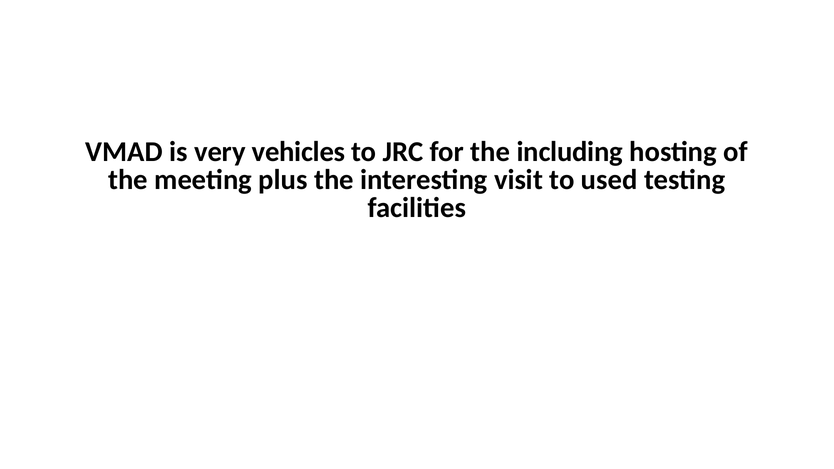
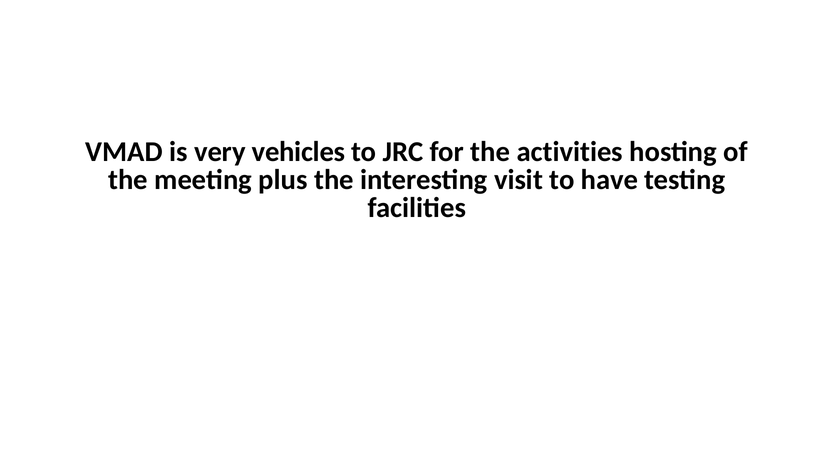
including: including -> activities (570, 152)
used: used -> have (610, 180)
